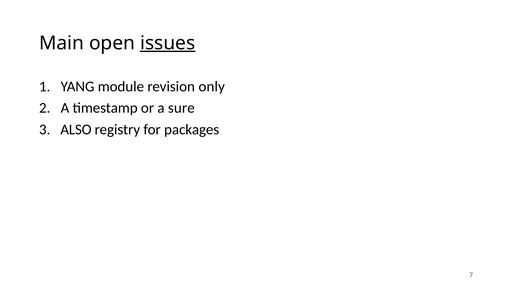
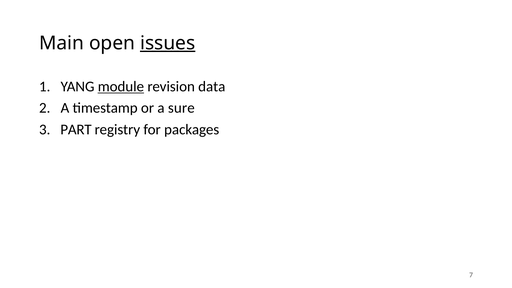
module underline: none -> present (121, 87)
only: only -> data (212, 87)
ALSO: ALSO -> PART (76, 129)
